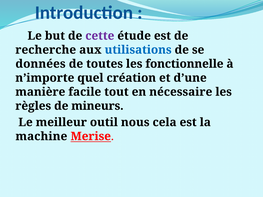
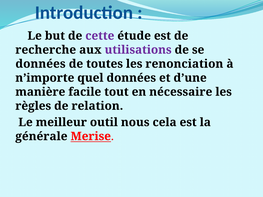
utilisations colour: blue -> purple (138, 50)
fonctionnelle: fonctionnelle -> renonciation (184, 64)
quel création: création -> données (131, 78)
mineurs: mineurs -> relation (97, 106)
machine: machine -> générale (41, 136)
